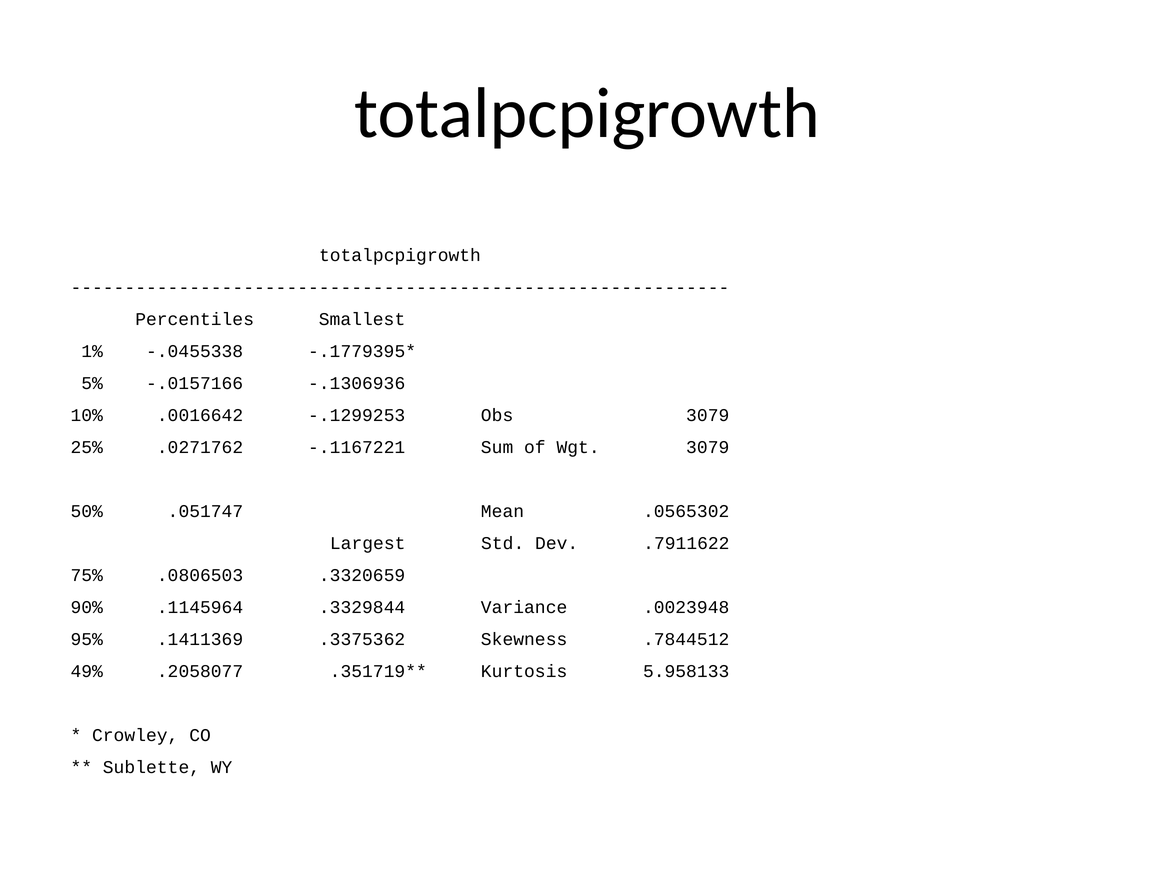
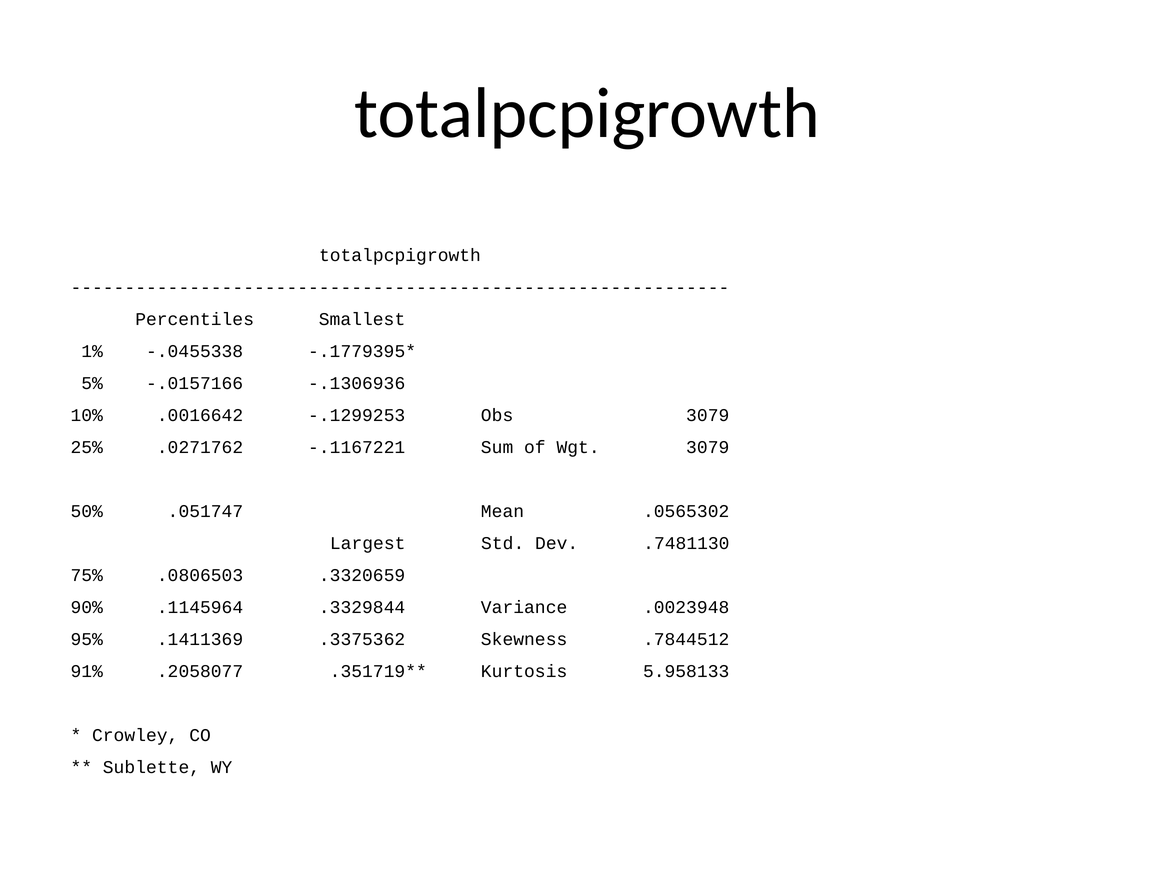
.7911622: .7911622 -> .7481130 (686, 544)
49%: 49% -> 91% (87, 672)
